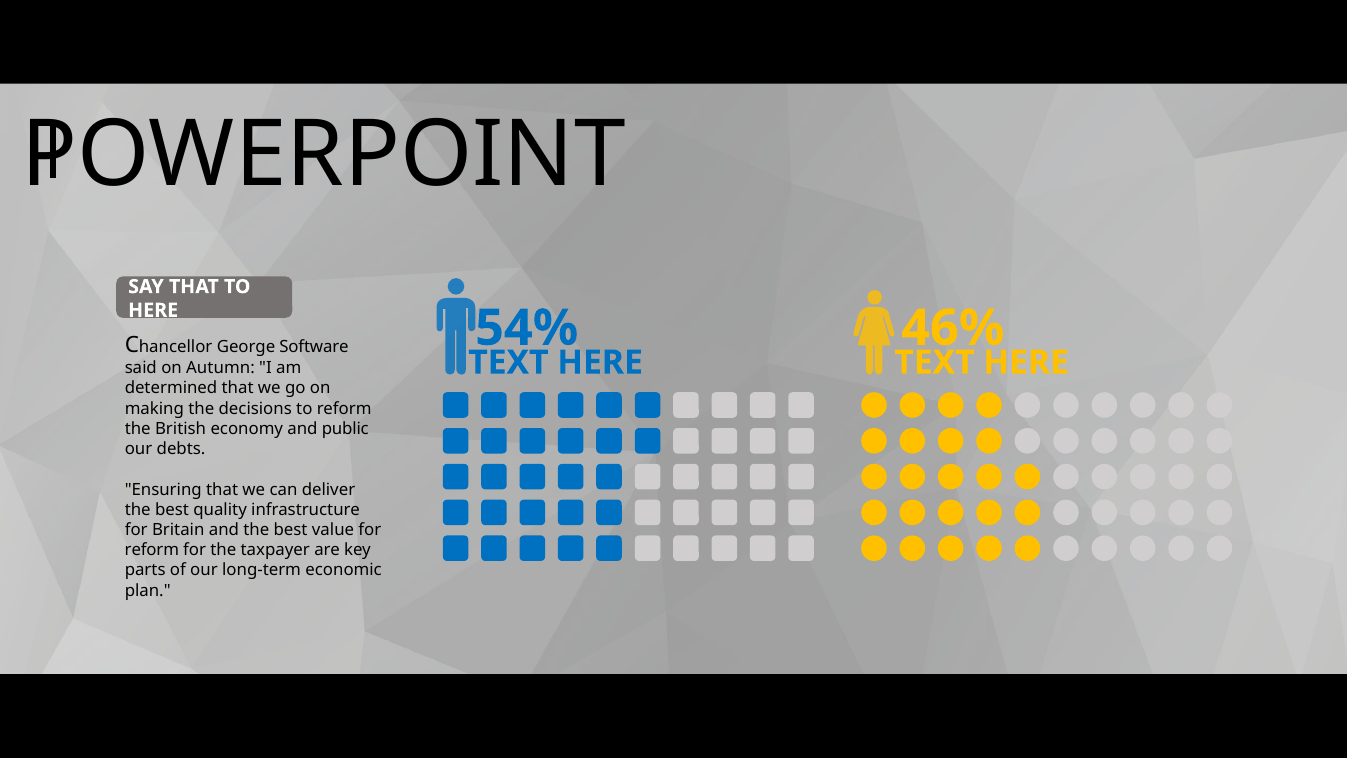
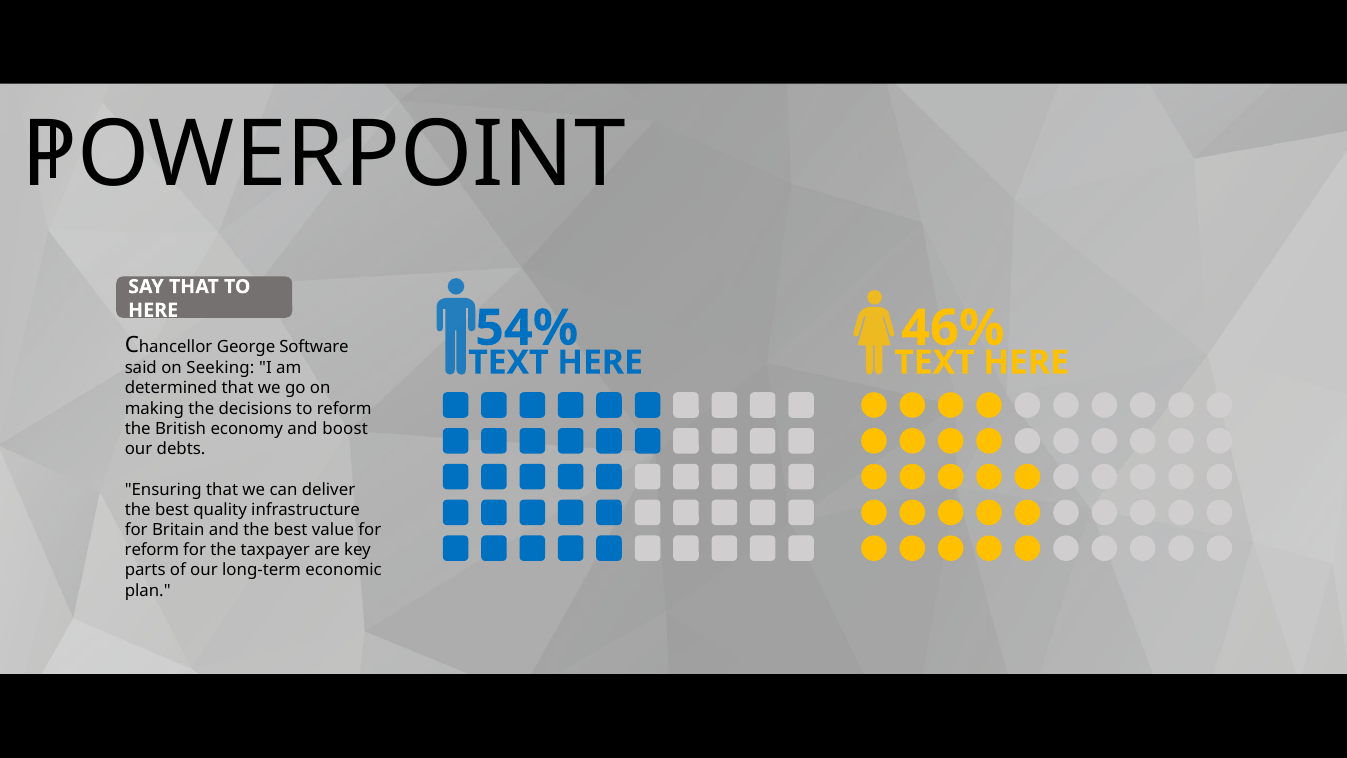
Autumn: Autumn -> Seeking (220, 368)
public: public -> boost (345, 429)
